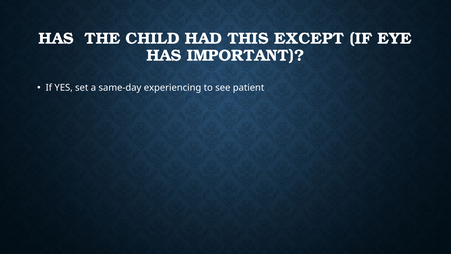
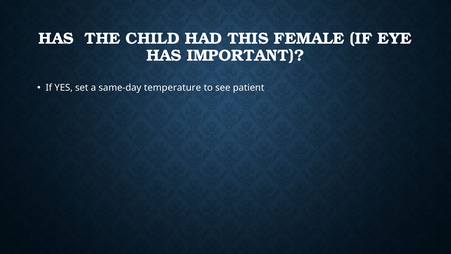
EXCEPT: EXCEPT -> FEMALE (309, 38)
experiencing: experiencing -> temperature (172, 88)
